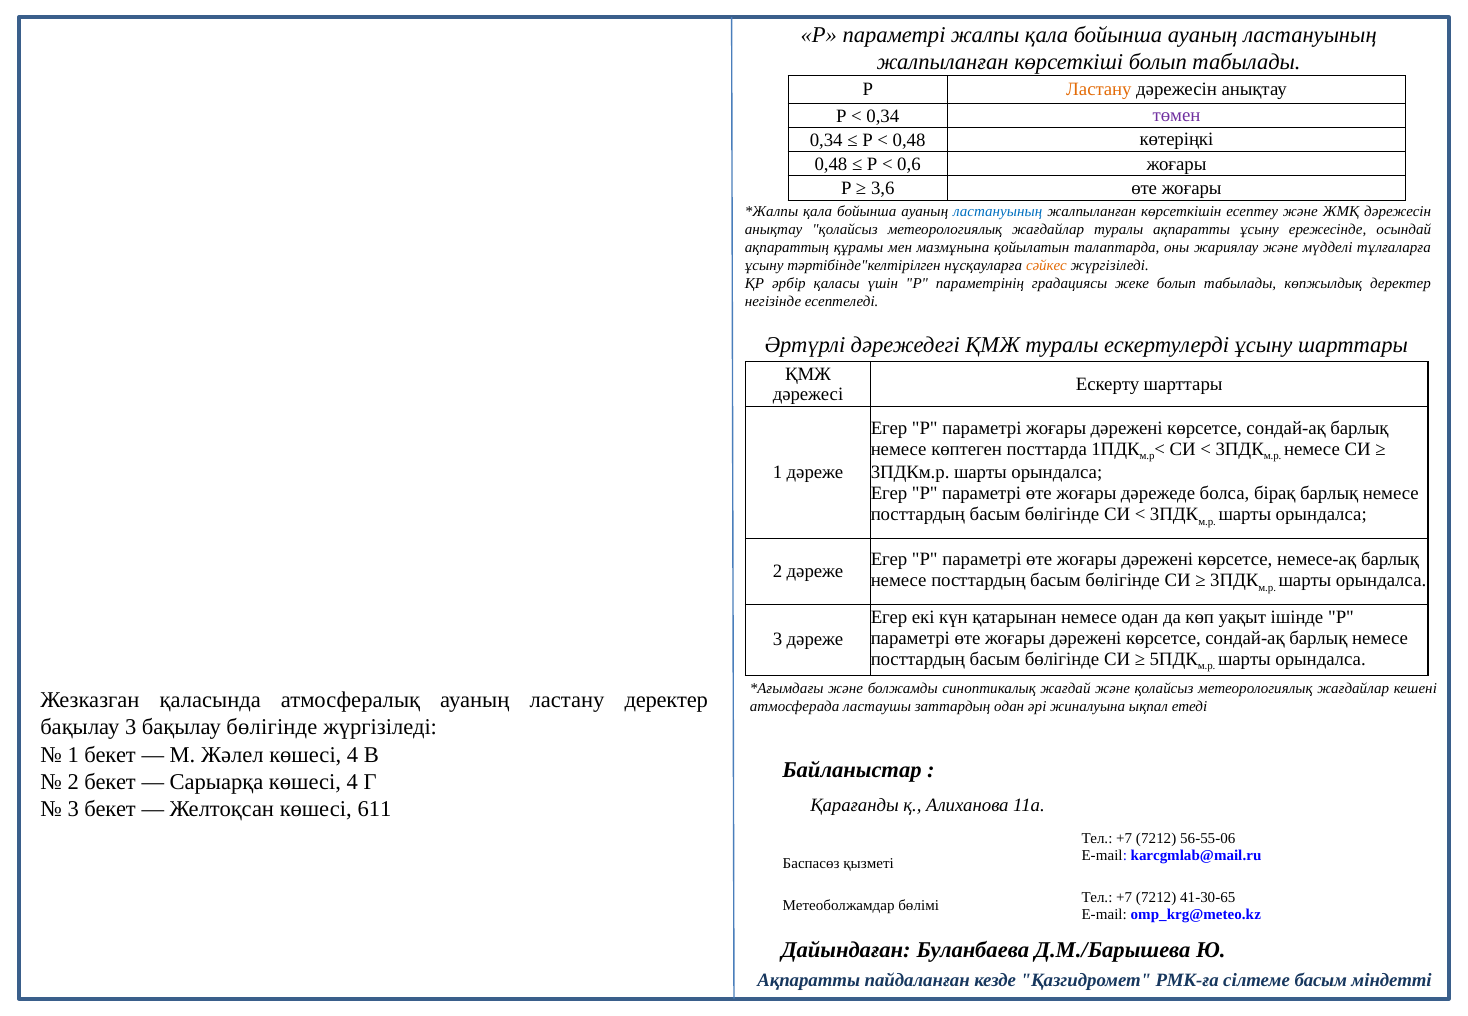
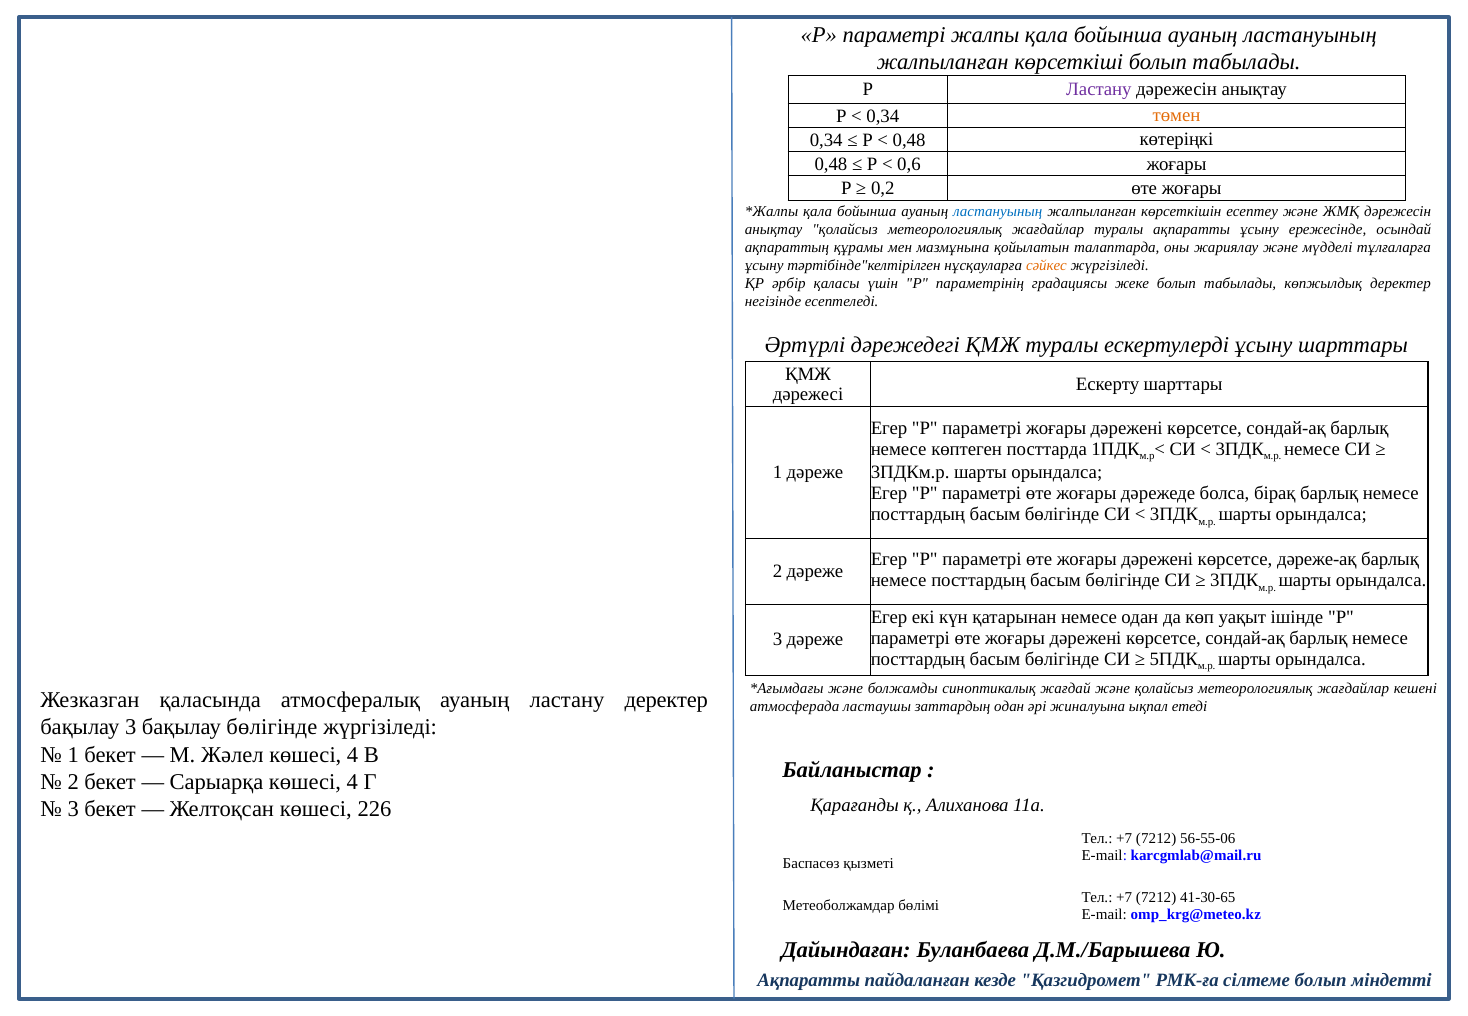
Ластану colour: orange -> purple (1099, 90)
төмен colour: purple -> orange (1177, 115)
3,6: 3,6 -> 0,2 (883, 189)
немесе-ақ: немесе-ақ -> дәреже-ақ (1317, 560)
611: 611 -> 226 (374, 809)
сілтеме басым: басым -> болып (1321, 980)
